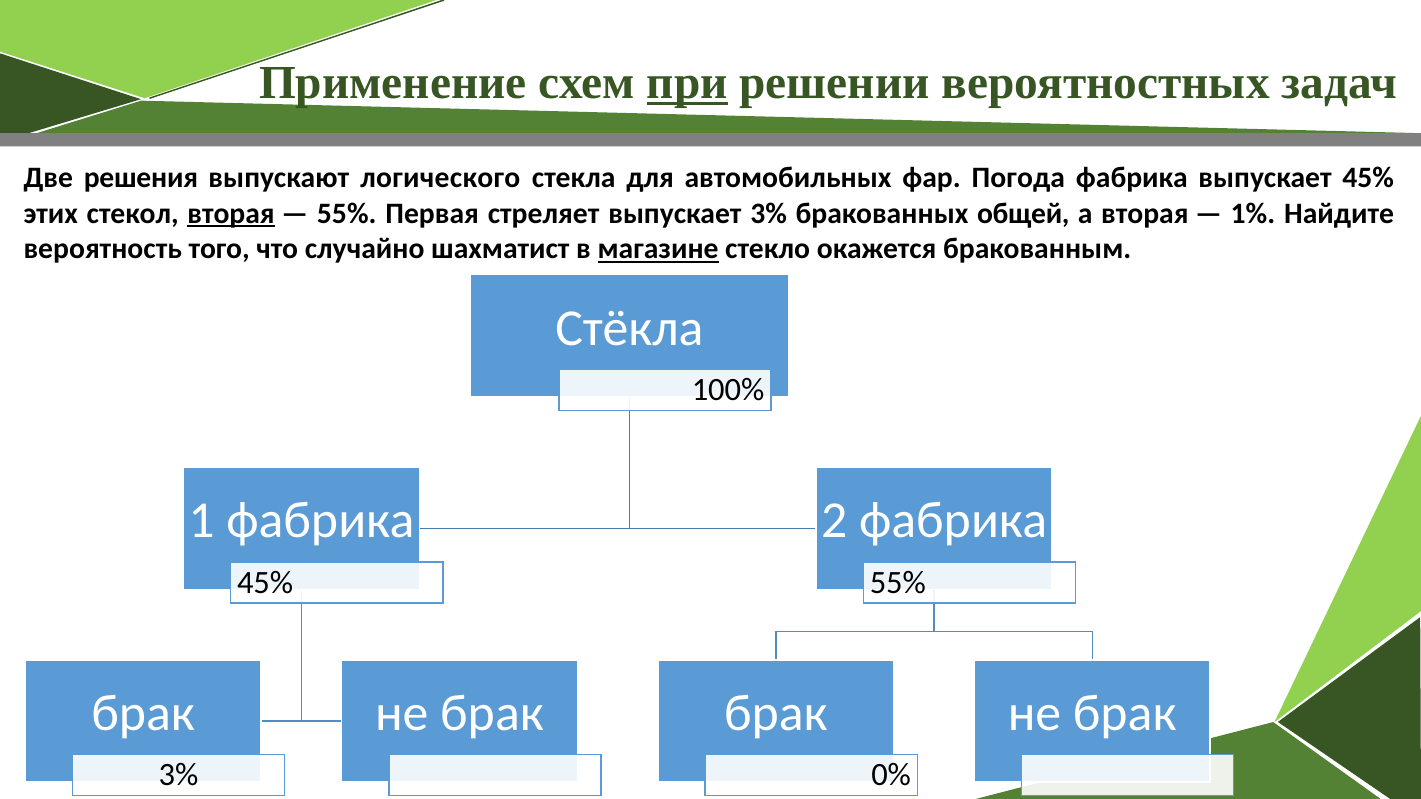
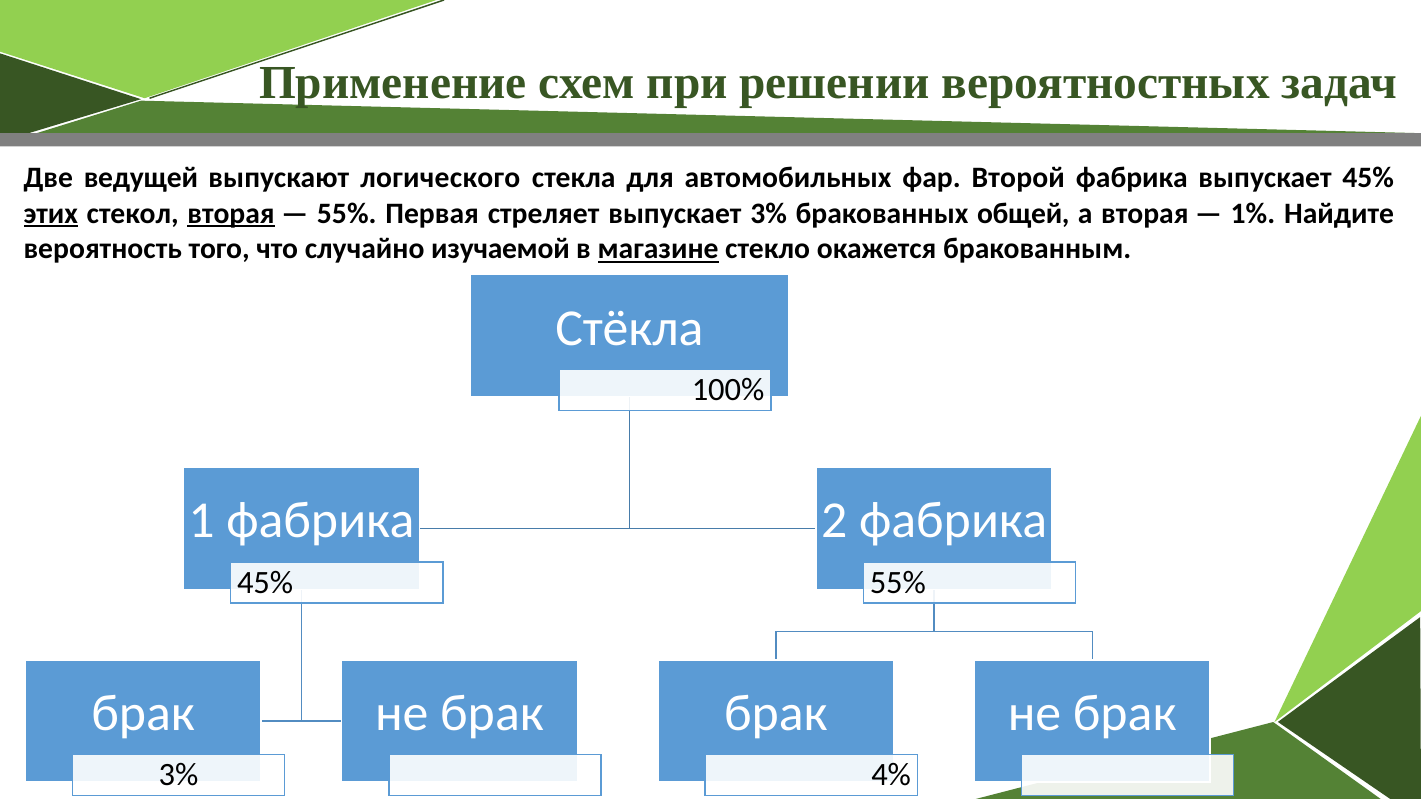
при underline: present -> none (687, 83)
решения: решения -> ведущей (141, 178)
Погода: Погода -> Второй (1018, 178)
этих underline: none -> present (51, 214)
шахматист: шахматист -> изучаемой (500, 249)
0%: 0% -> 4% (891, 775)
